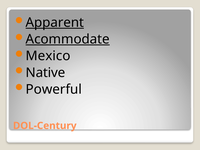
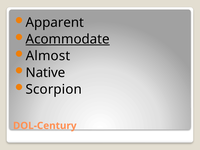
Apparent underline: present -> none (55, 23)
Mexico: Mexico -> Almost (48, 56)
Powerful: Powerful -> Scorpion (54, 89)
